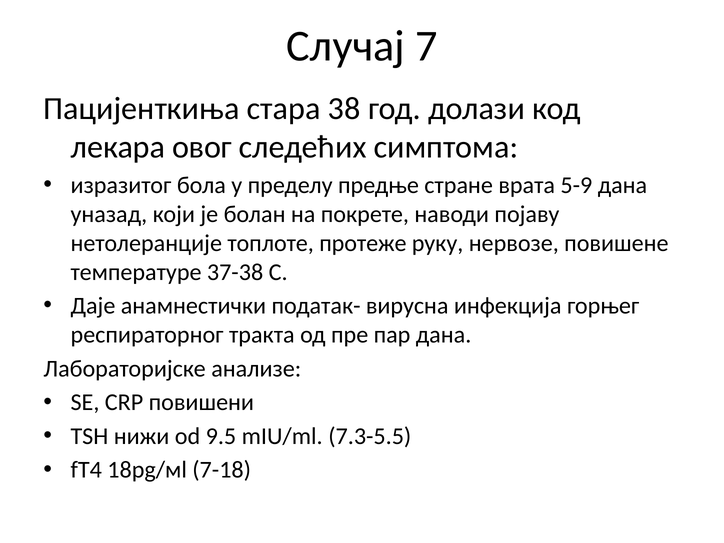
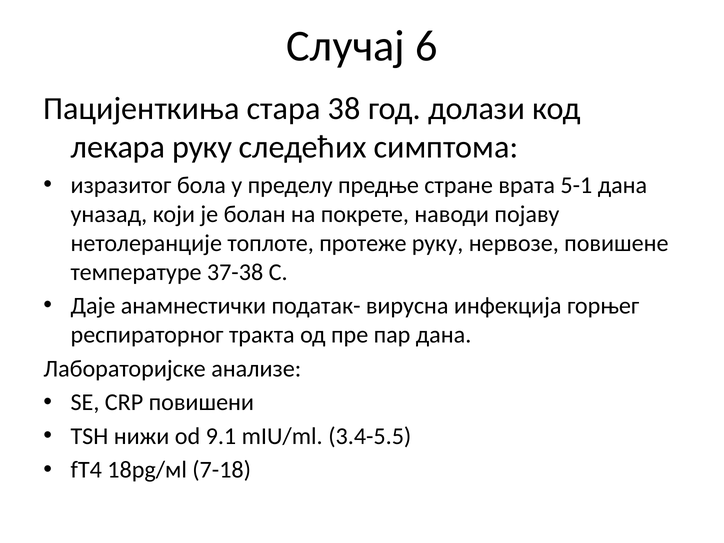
7: 7 -> 6 (426, 46)
лекара овог: овог -> руку (202, 147)
5-9: 5-9 -> 5-1 (576, 185)
9.5: 9.5 -> 9.1 (221, 436)
7.3-5.5: 7.3-5.5 -> 3.4-5.5 (370, 436)
